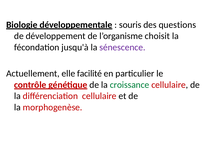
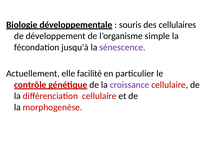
questions: questions -> cellulaires (177, 25)
choisit: choisit -> simple (157, 36)
croissance colour: green -> purple (130, 85)
